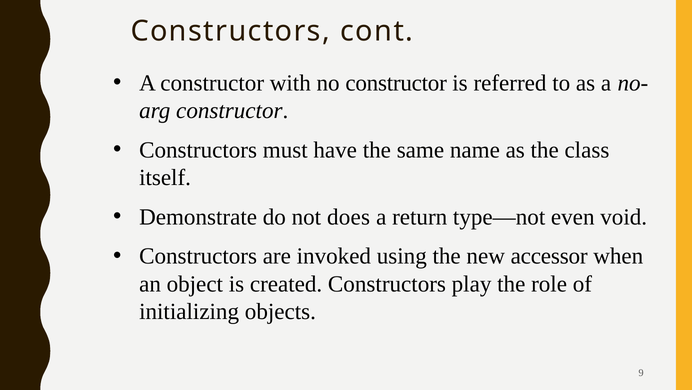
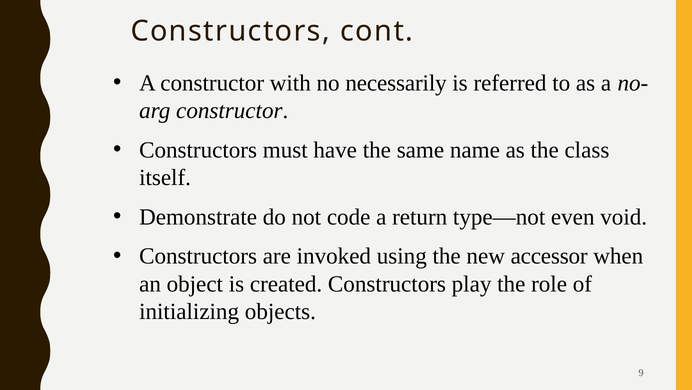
no constructor: constructor -> necessarily (396, 83)
does: does -> code (349, 217)
